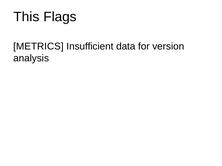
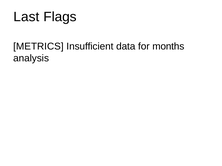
This: This -> Last (26, 17)
version: version -> months (168, 47)
